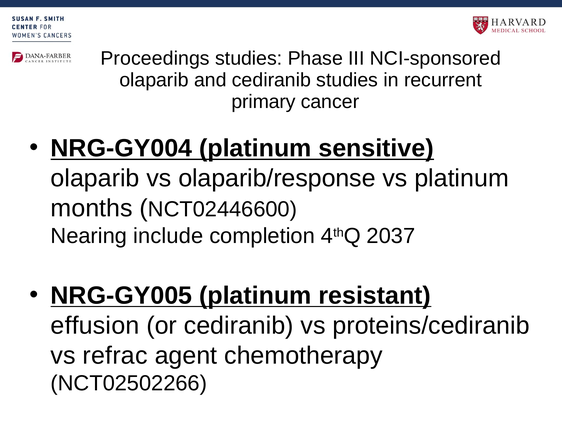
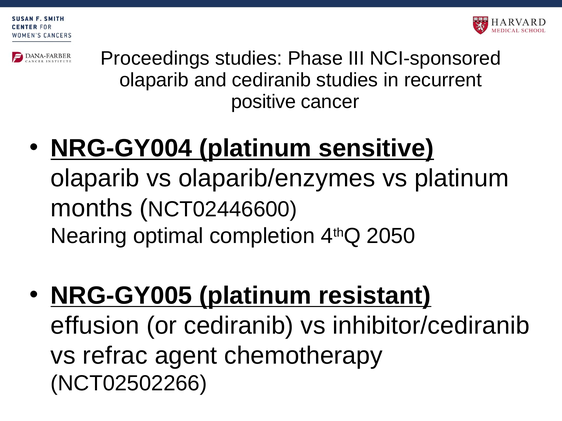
primary: primary -> positive (264, 102)
olaparib/response: olaparib/response -> olaparib/enzymes (277, 178)
include: include -> optimal (168, 236)
2037: 2037 -> 2050 (391, 236)
proteins/cediranib: proteins/cediranib -> inhibitor/cediranib (431, 326)
